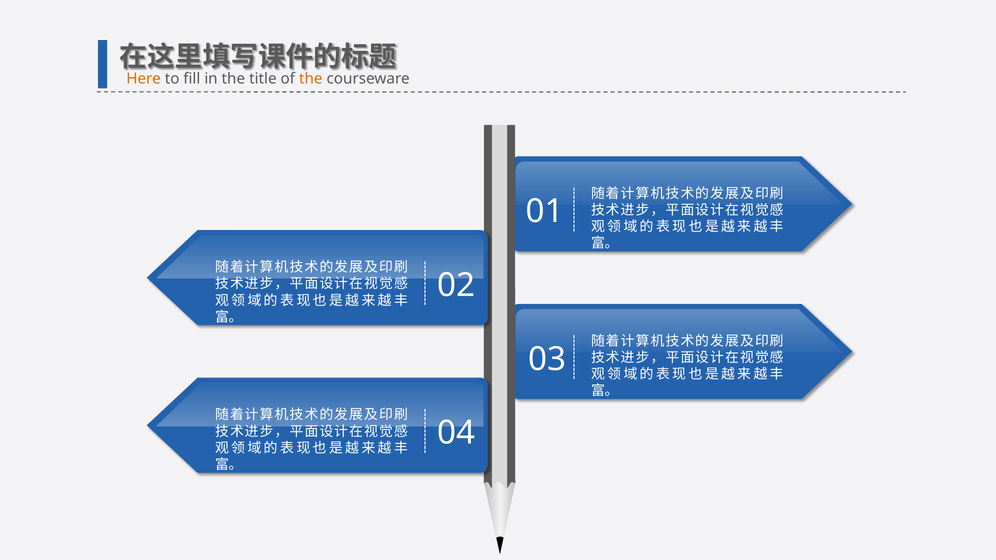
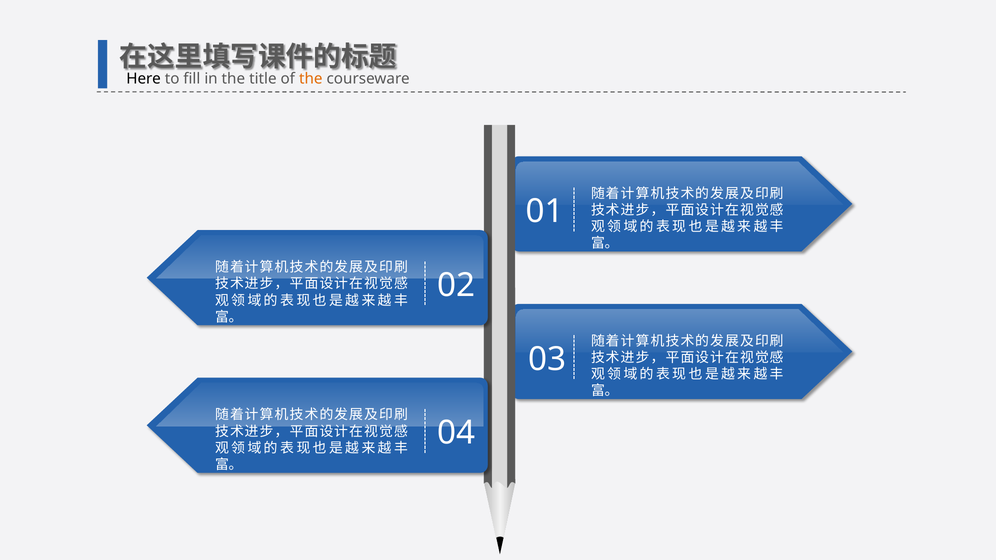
Here colour: orange -> black (144, 79)
